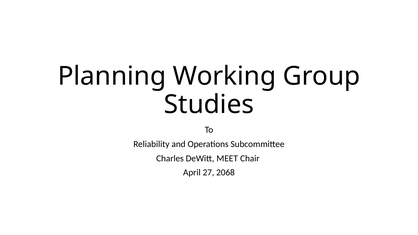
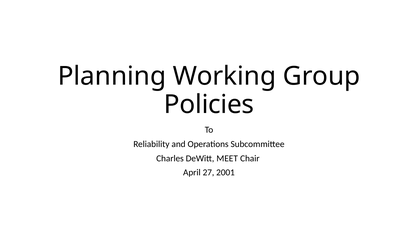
Studies: Studies -> Policies (209, 104)
2068: 2068 -> 2001 (226, 173)
